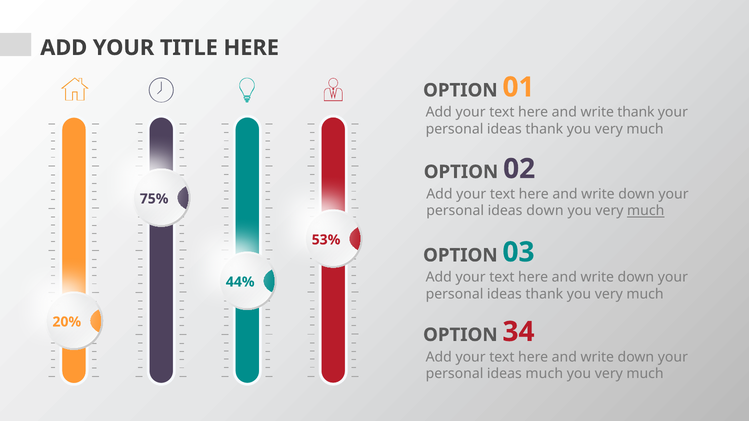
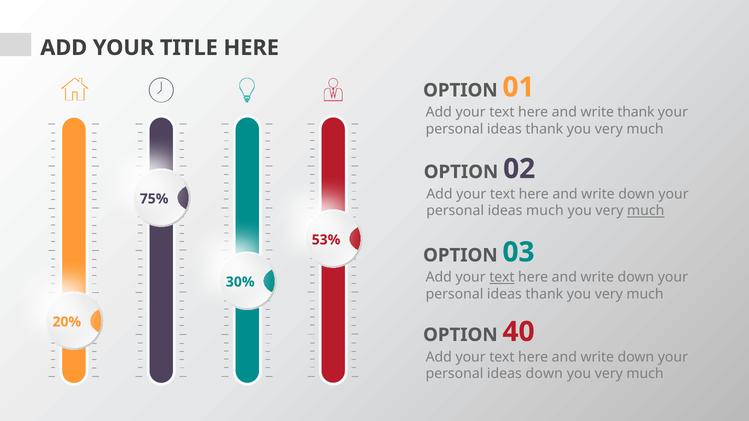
ideas down: down -> much (545, 211)
text underline: none -> present (502, 277)
44%: 44% -> 30% (240, 282)
34: 34 -> 40 (519, 332)
ideas much: much -> down (544, 374)
